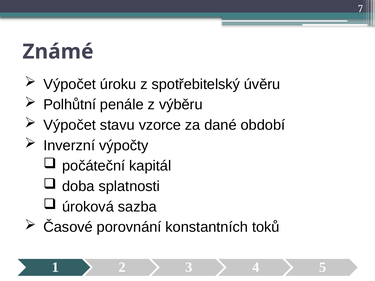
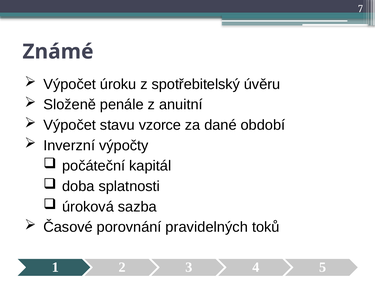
Polhůtní: Polhůtní -> Složeně (70, 105)
výběru: výběru -> anuitní (181, 105)
konstantních: konstantních -> pravidelných (207, 227)
